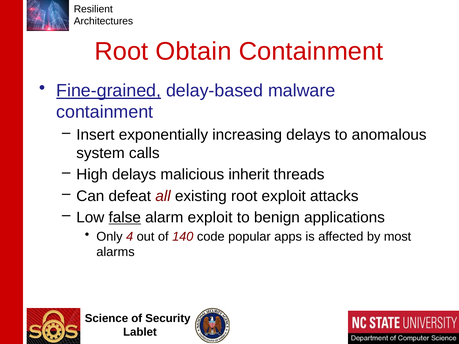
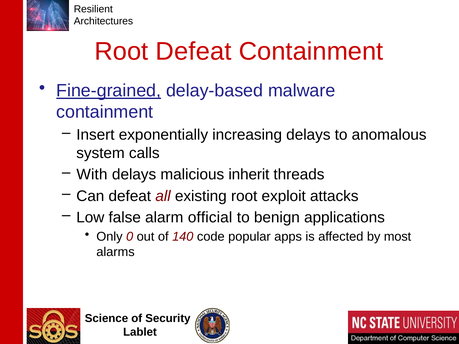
Root Obtain: Obtain -> Defeat (194, 51)
High: High -> With (92, 175)
false underline: present -> none (125, 218)
alarm exploit: exploit -> official (210, 218)
4: 4 -> 0 (130, 237)
